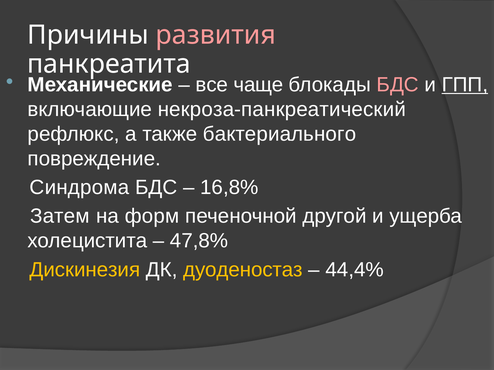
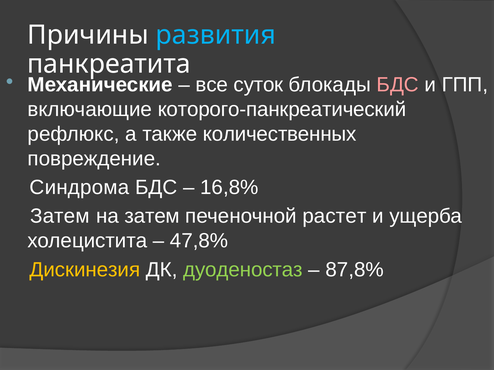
развития colour: pink -> light blue (216, 35)
чаще: чаще -> суток (258, 85)
ГПП underline: present -> none (465, 85)
некроза-панкреатический: некроза-панкреатический -> которого-панкреатический (282, 109)
бактериального: бактериального -> количественных (280, 134)
на форм: форм -> затем (152, 216)
другой: другой -> растет (334, 216)
дуоденостаз colour: yellow -> light green (243, 270)
44,4%: 44,4% -> 87,8% (355, 270)
